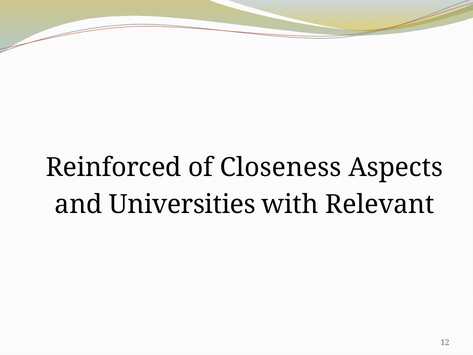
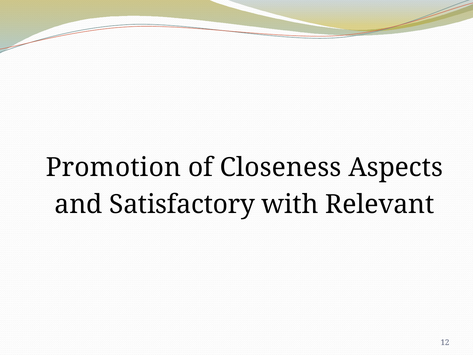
Reinforced: Reinforced -> Promotion (113, 167)
Universities: Universities -> Satisfactory (182, 204)
